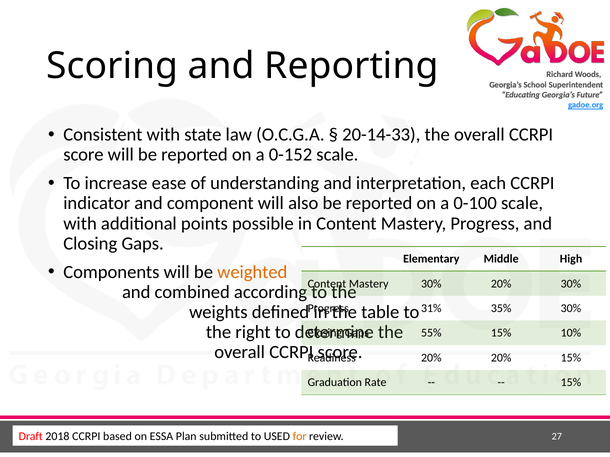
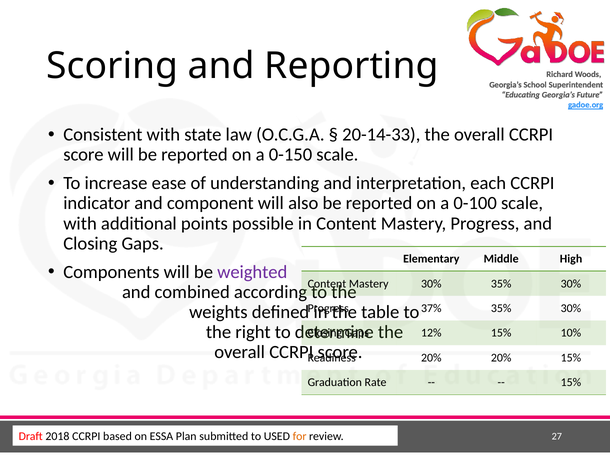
0-152: 0-152 -> 0-150 (291, 155)
weighted colour: orange -> purple (252, 272)
30% 20%: 20% -> 35% (501, 284)
31%: 31% -> 37% (431, 309)
55%: 55% -> 12% (431, 333)
